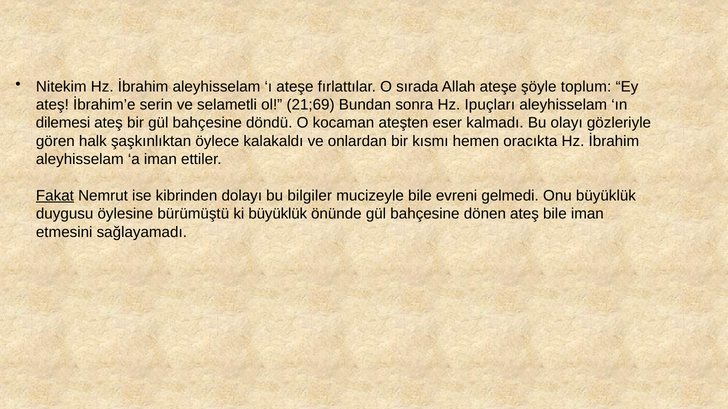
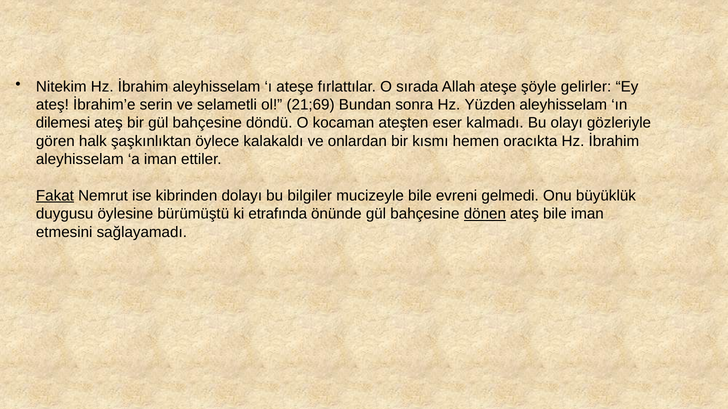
toplum: toplum -> gelirler (586, 87)
Ipuçları: Ipuçları -> Yüzden (490, 105)
ki büyüklük: büyüklük -> etrafında (278, 214)
dönen underline: none -> present (485, 214)
